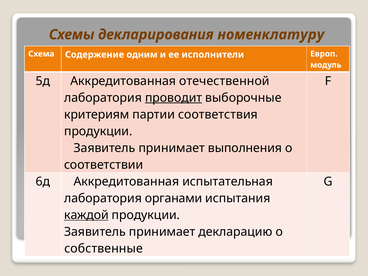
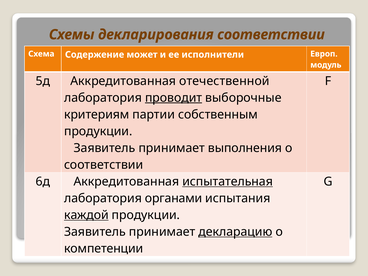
декларирования номенклатуру: номенклатуру -> соответствии (271, 35)
одним: одним -> может (142, 55)
соответствия: соответствия -> собственным (218, 114)
испытательная underline: none -> present (228, 181)
декларацию underline: none -> present (235, 232)
собственные: собственные -> компетенции (104, 248)
